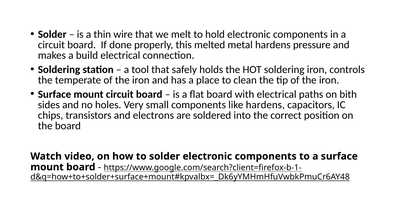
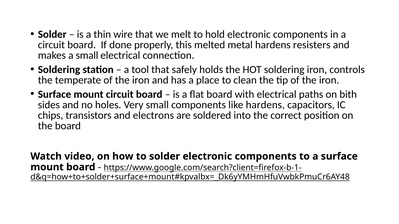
pressure: pressure -> resisters (312, 45)
a build: build -> small (87, 55)
